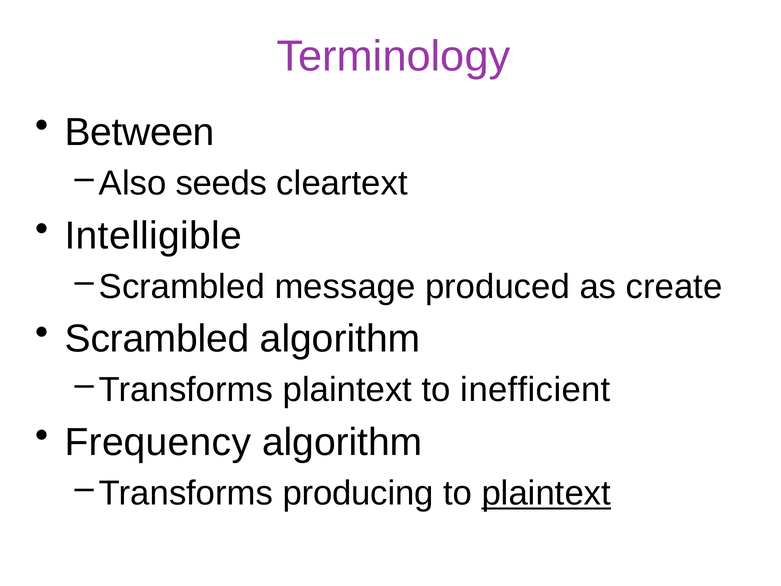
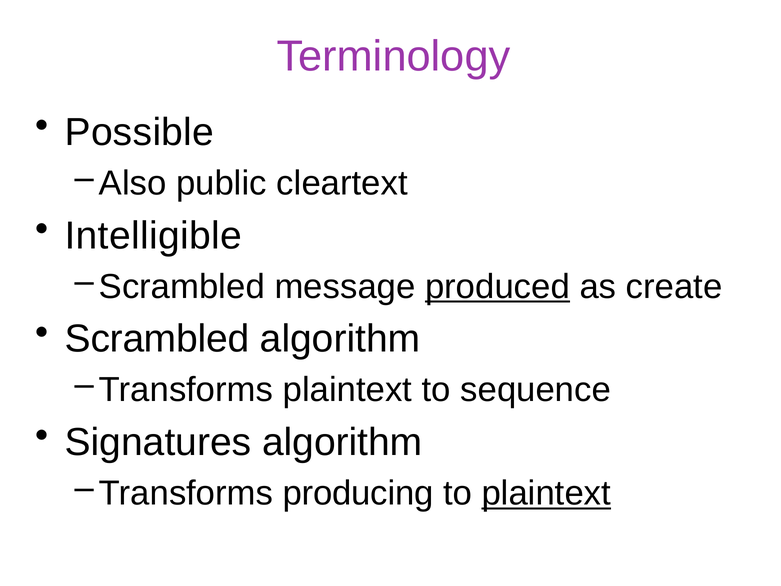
Between: Between -> Possible (139, 132)
seeds: seeds -> public (221, 183)
produced underline: none -> present (497, 287)
inefficient: inefficient -> sequence (536, 390)
Frequency: Frequency -> Signatures (158, 442)
